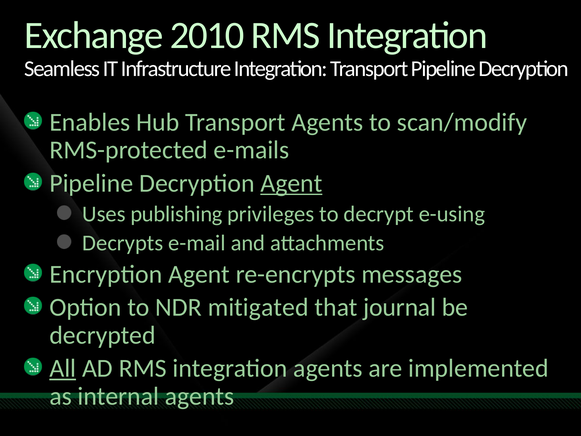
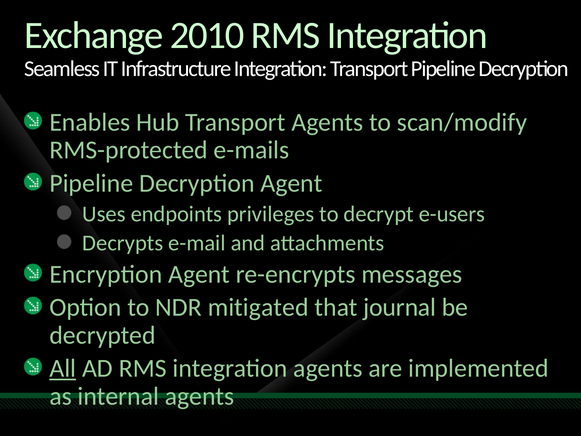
Agent underline: present -> none (291, 183)
publishing: publishing -> endpoints (176, 214)
e-using: e-using -> e-users (452, 214)
